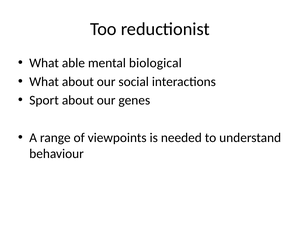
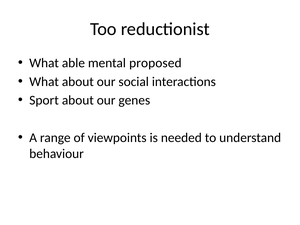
biological: biological -> proposed (155, 63)
